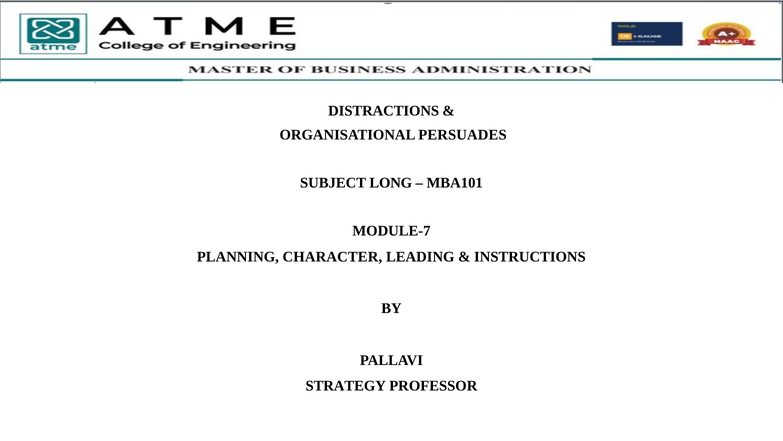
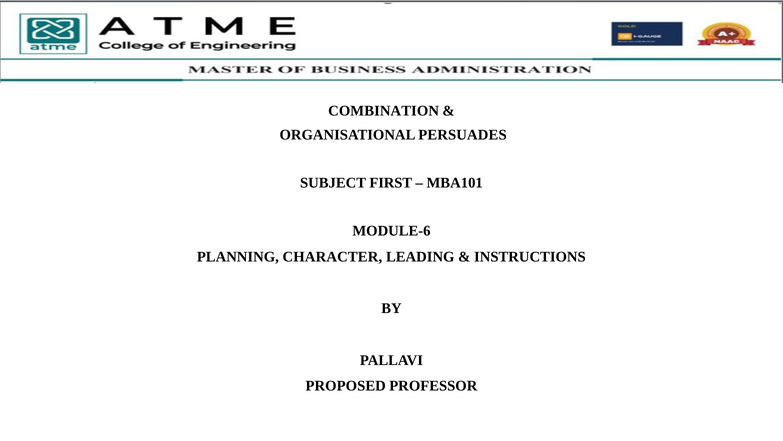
DISTRACTIONS: DISTRACTIONS -> COMBINATION (384, 111)
LONG: LONG -> FIRST (391, 183)
MODULE-7: MODULE-7 -> MODULE-6 (391, 231)
STRATEGY: STRATEGY -> PROPOSED (346, 386)
